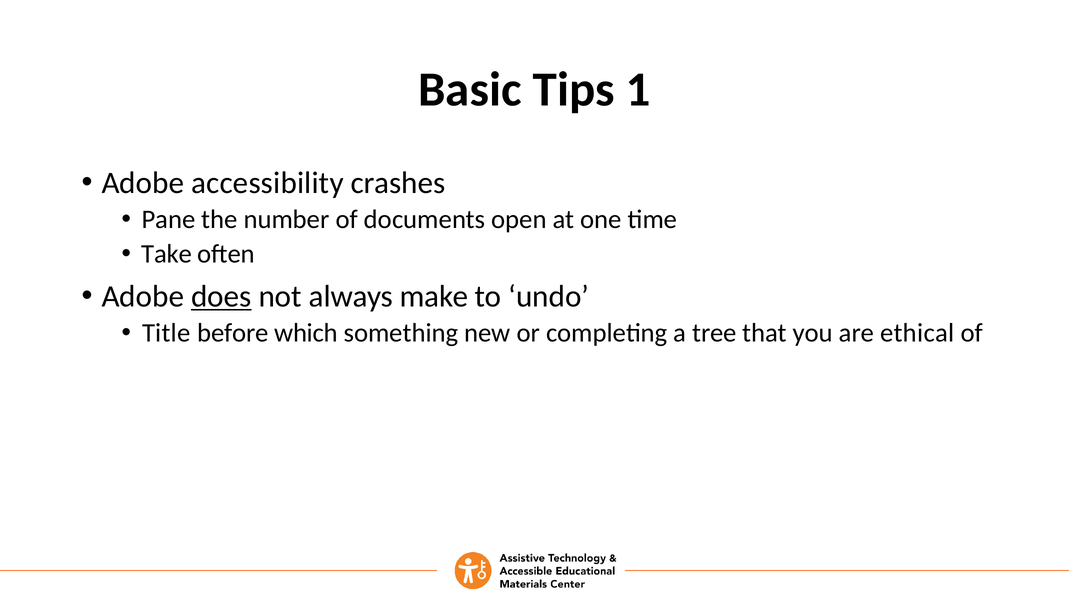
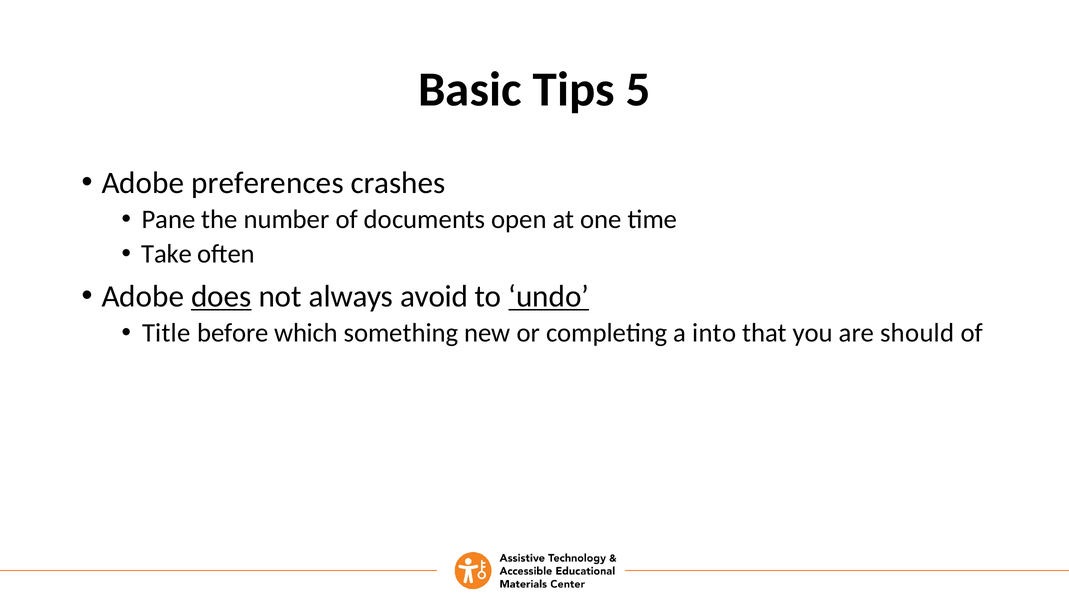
1: 1 -> 5 (638, 90)
accessibility: accessibility -> preferences (267, 183)
make: make -> avoid (434, 296)
undo underline: none -> present (549, 296)
tree: tree -> into (714, 333)
ethical: ethical -> should (917, 333)
